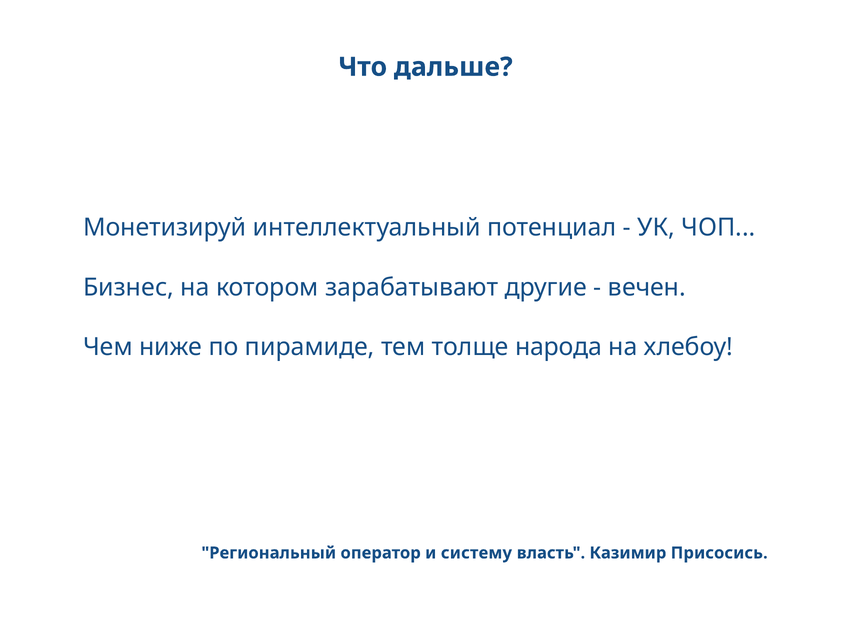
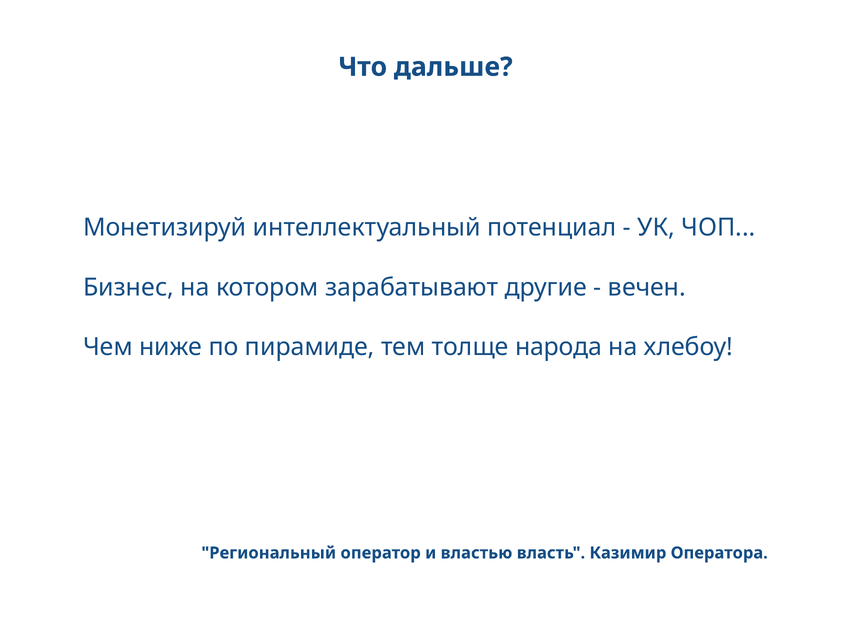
систему: систему -> властью (476, 552)
Присосись: Присосись -> Оператора (719, 552)
